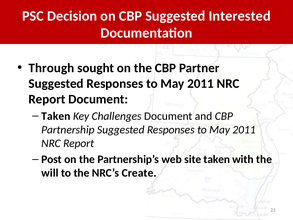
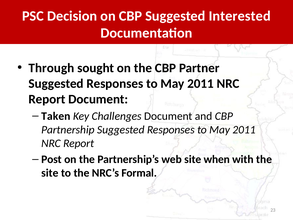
site taken: taken -> when (217, 159)
will: will -> site (50, 173)
Create: Create -> Formal (139, 173)
